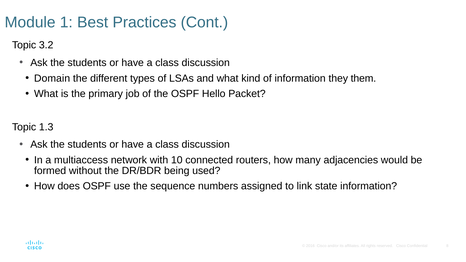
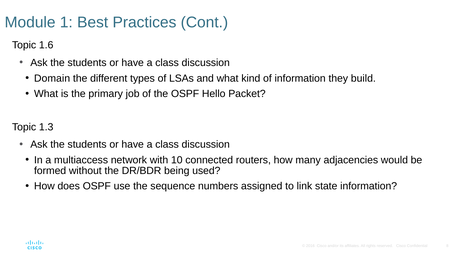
3.2: 3.2 -> 1.6 (46, 45)
them: them -> build (363, 78)
